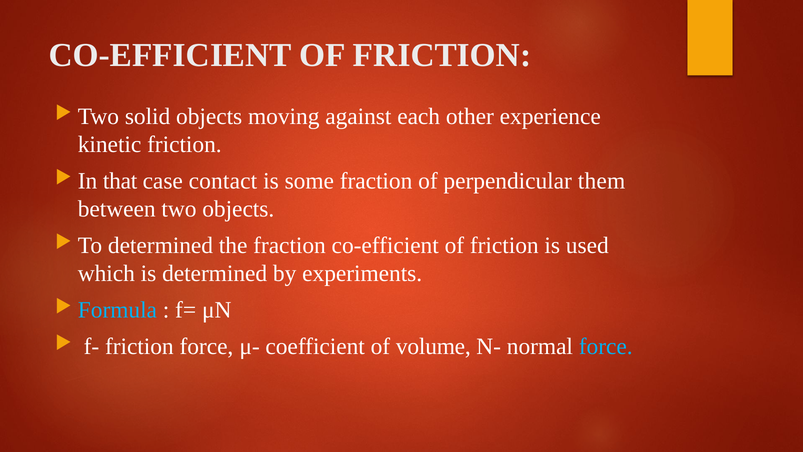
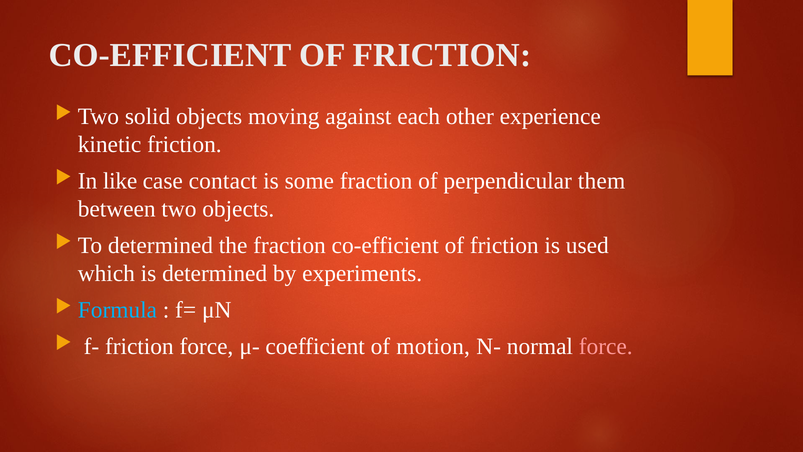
that: that -> like (120, 181)
volume: volume -> motion (433, 346)
force colour: light blue -> pink (606, 346)
